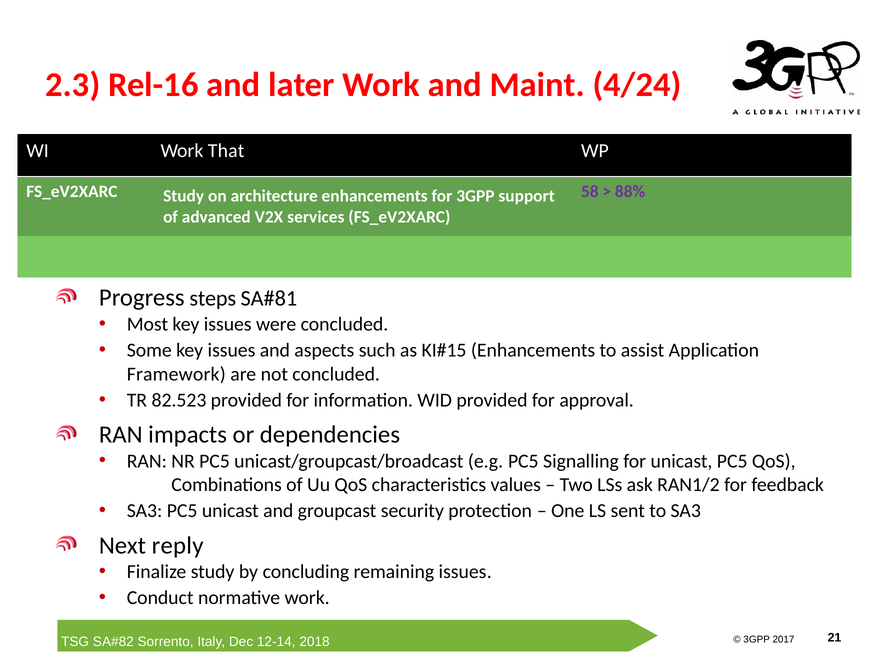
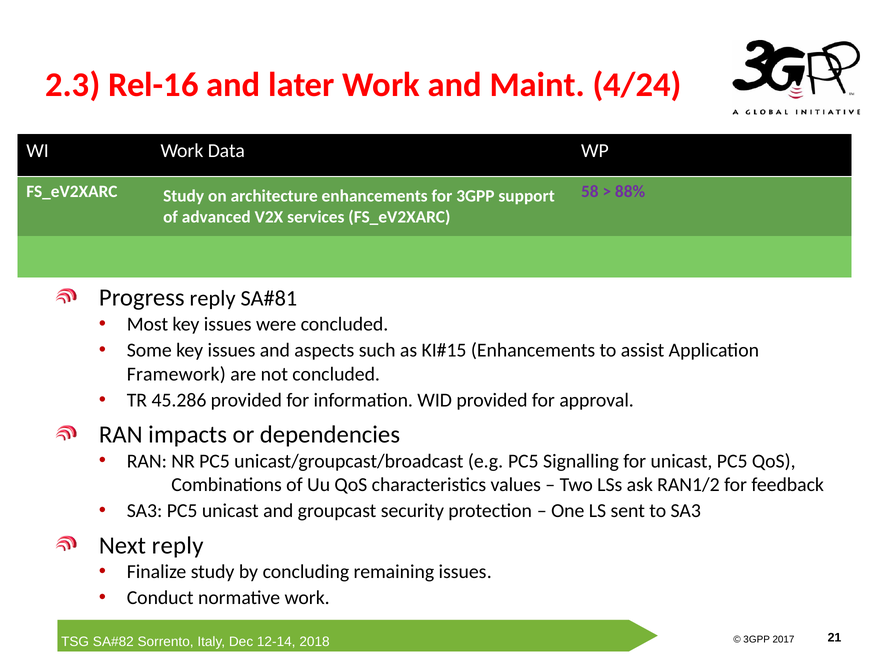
That: That -> Data (226, 151)
Progress steps: steps -> reply (213, 299)
82.523: 82.523 -> 45.286 (179, 401)
